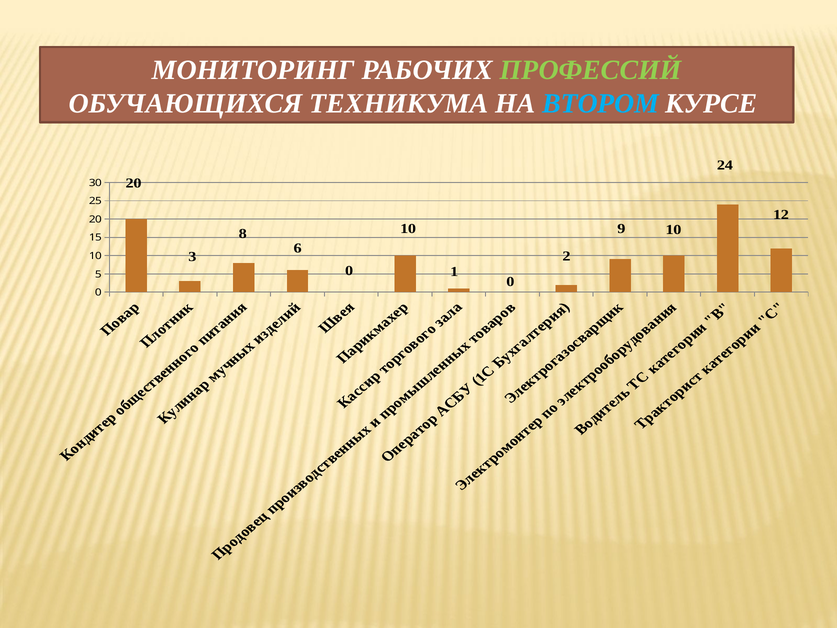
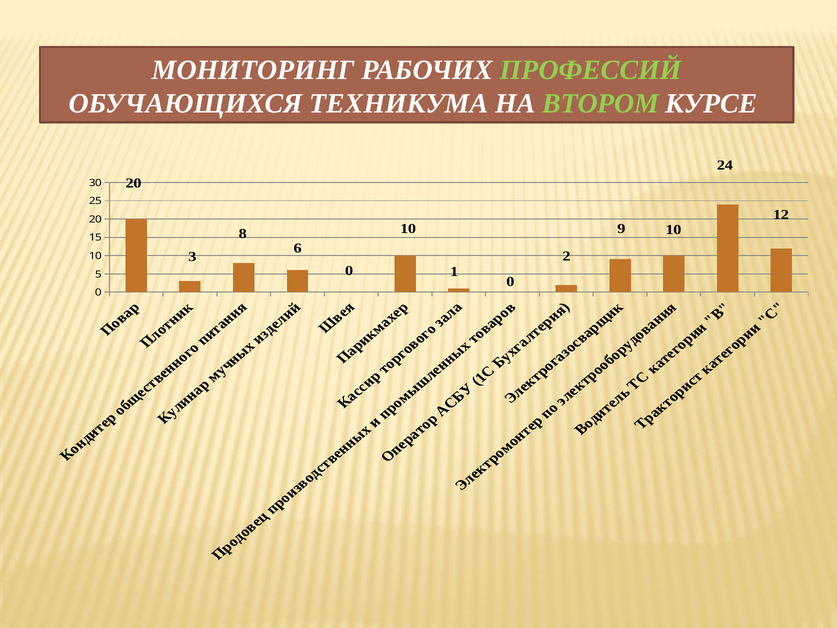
ВТОРОМ colour: light blue -> light green (601, 103)
